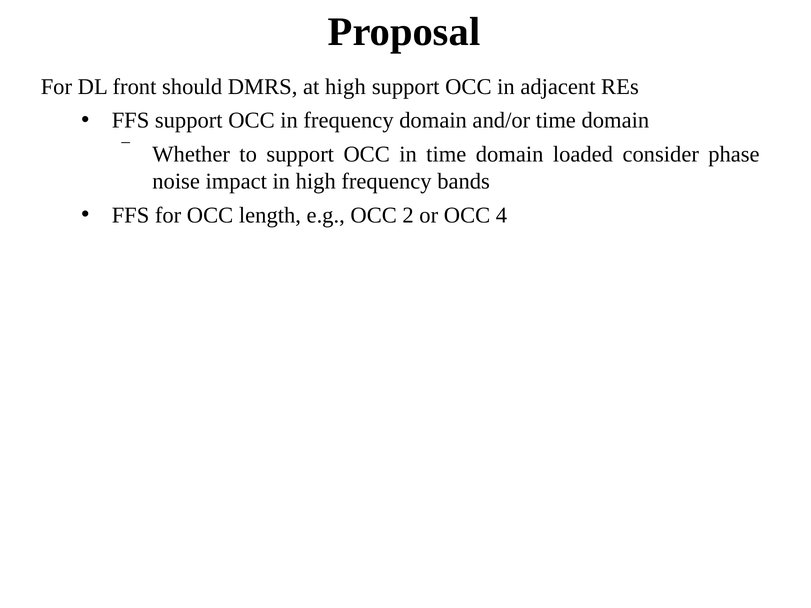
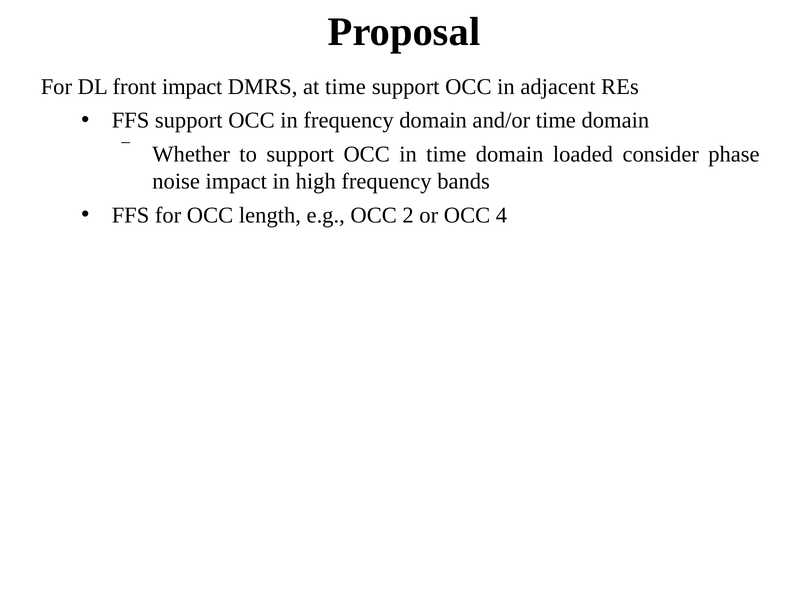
front should: should -> impact (192, 87)
at high: high -> time (345, 87)
